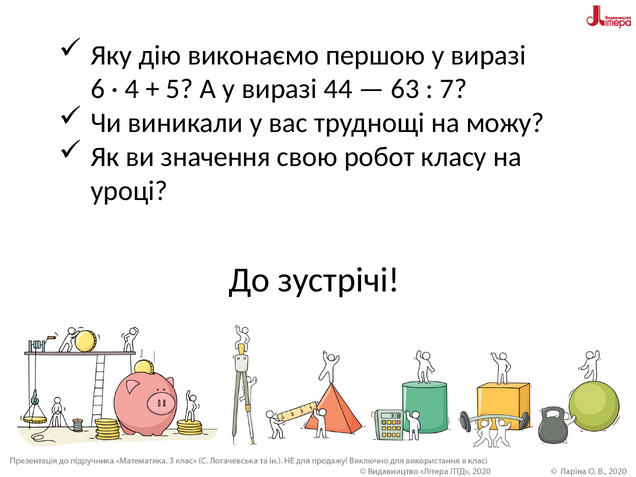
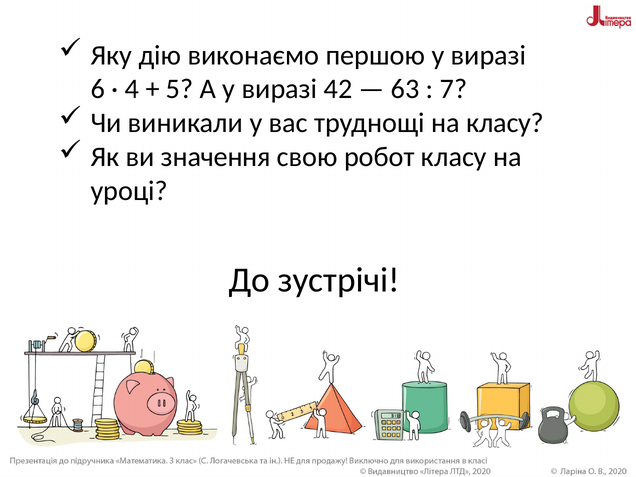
44: 44 -> 42 (338, 89)
на можу: можу -> класу (505, 123)
